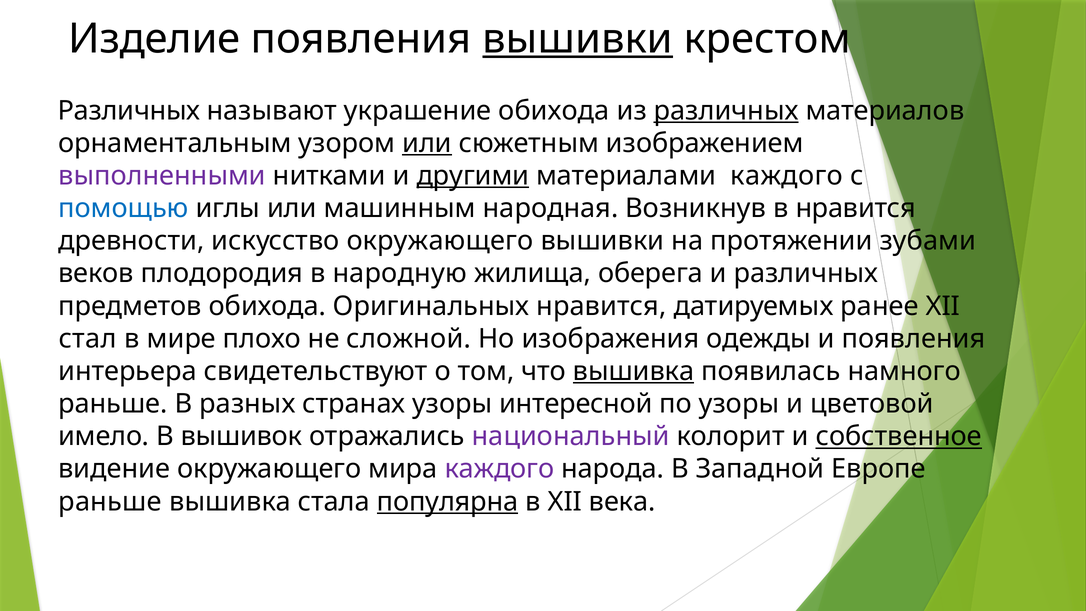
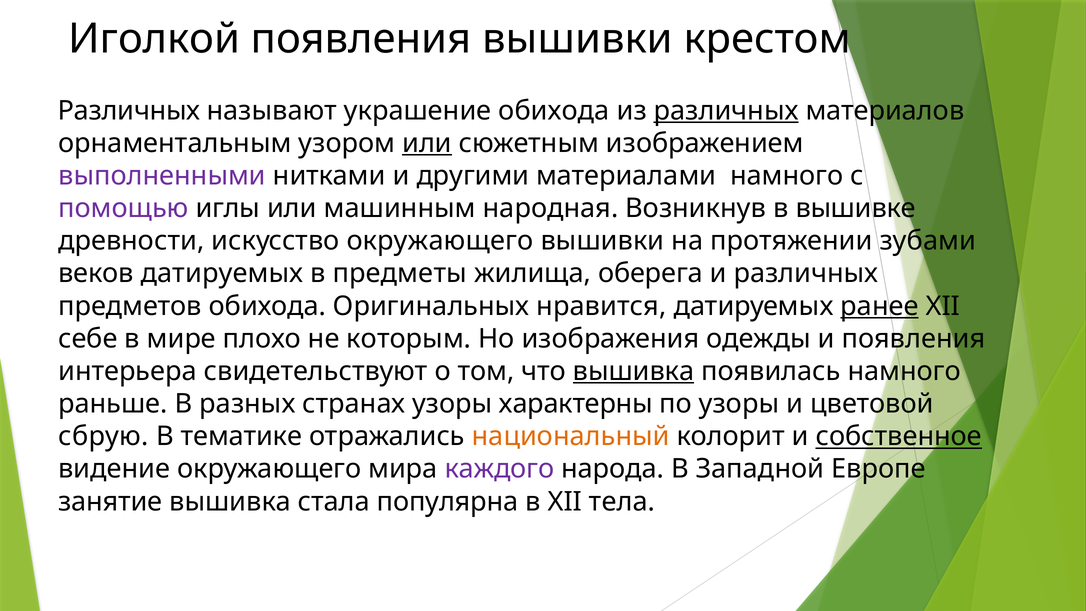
Изделие: Изделие -> Иголкой (154, 39)
вышивки underline: present -> none (578, 39)
другими underline: present -> none (473, 176)
материалами каждого: каждого -> намного (787, 176)
помощью colour: blue -> purple (123, 208)
в нравится: нравится -> вышивке (856, 208)
веков плодородия: плодородия -> датируемых (222, 273)
народную: народную -> предметы (400, 273)
ранее underline: none -> present (880, 306)
стал: стал -> себе (88, 339)
сложной: сложной -> которым (409, 339)
интересной: интересной -> характерны (576, 404)
имело: имело -> сбрую (104, 436)
вышивок: вышивок -> тематике (241, 436)
национальный colour: purple -> orange (571, 436)
раньше: раньше -> занятие (110, 501)
популярна underline: present -> none (448, 501)
века: века -> тела (622, 501)
